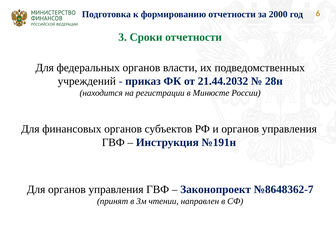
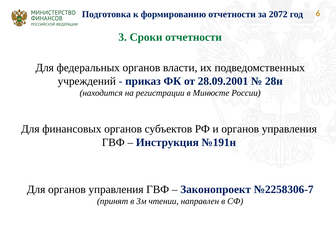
2000: 2000 -> 2072 (278, 14)
21.44.2032: 21.44.2032 -> 28.09.2001 (223, 81)
№8648362-7: №8648362-7 -> №2258306-7 (284, 189)
